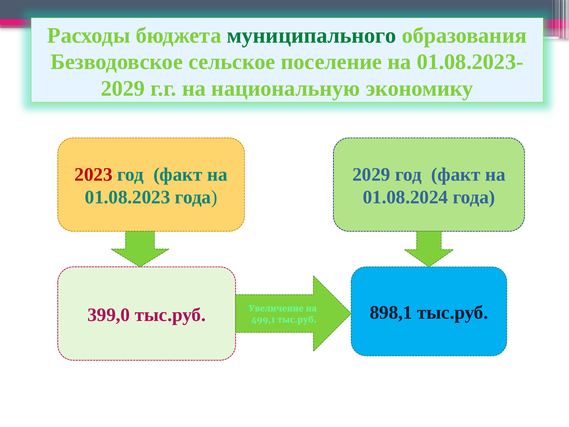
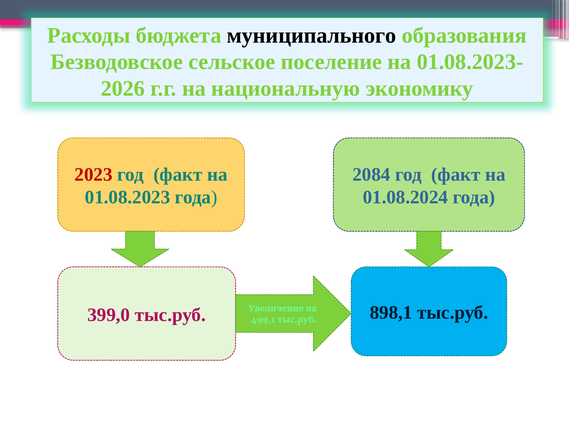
муниципального colour: green -> black (312, 35)
2029: 2029 -> 2026 (123, 89)
2029: 2029 -> 2084 (371, 174)
